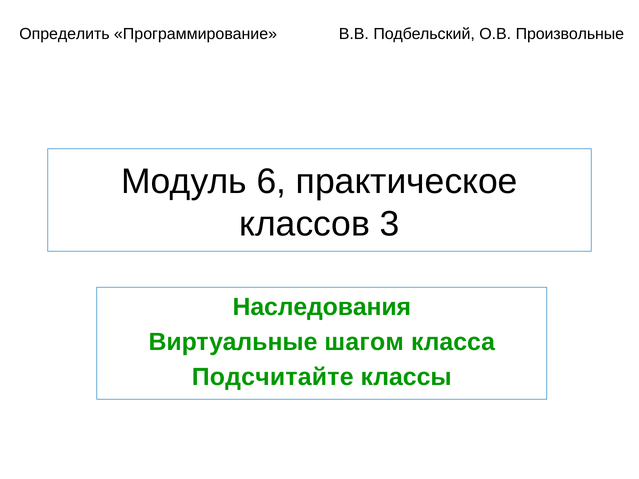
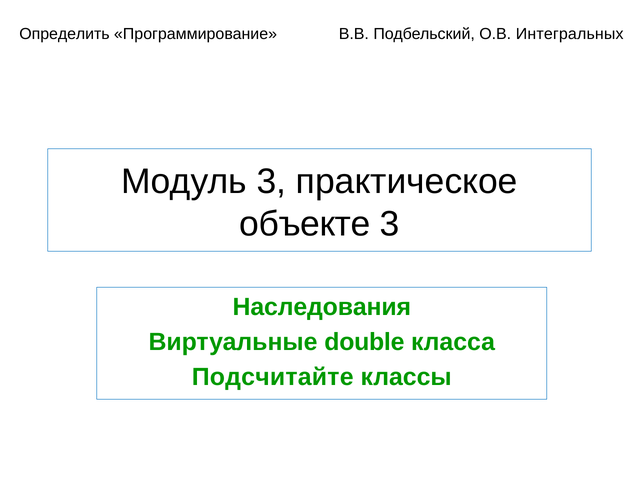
Произвольные: Произвольные -> Интегральных (570, 34)
Модуль 6: 6 -> 3 (271, 181)
классов: классов -> объекте (305, 224)
шагом: шагом -> double (364, 342)
